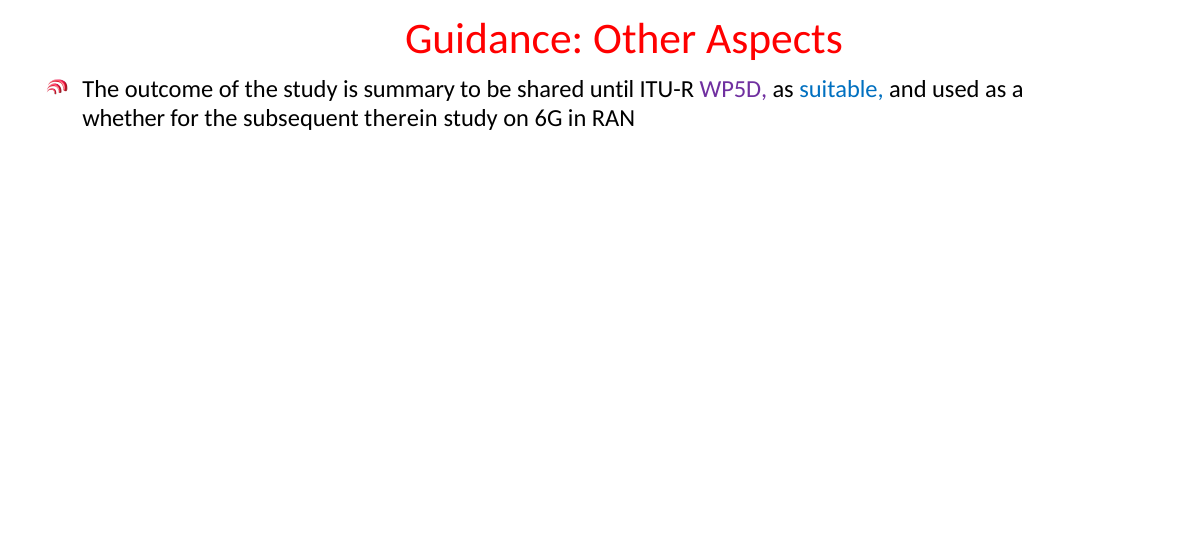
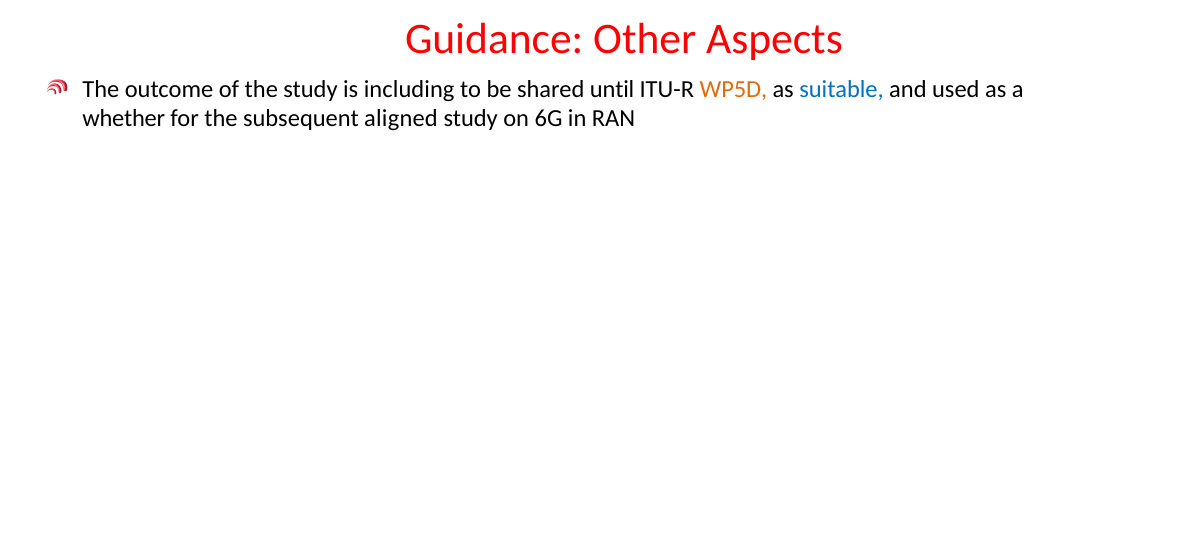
summary: summary -> including (409, 89)
WP5D colour: purple -> orange (733, 89)
therein: therein -> aligned (401, 118)
